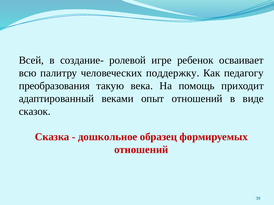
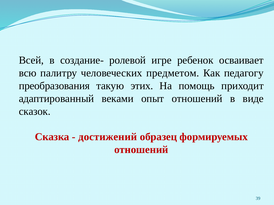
поддержку: поддержку -> предметом (173, 73)
века: века -> этих (142, 86)
дошкольное: дошкольное -> достижений (108, 137)
